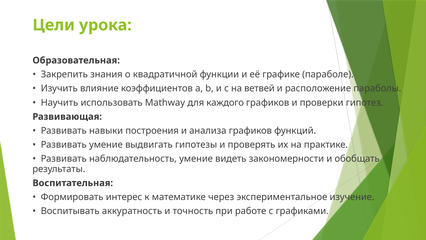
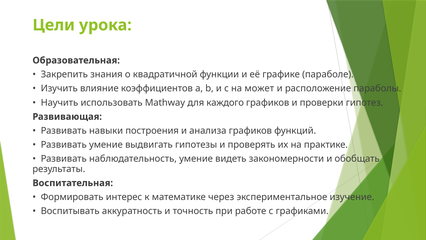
ветвей: ветвей -> может (259, 88)
